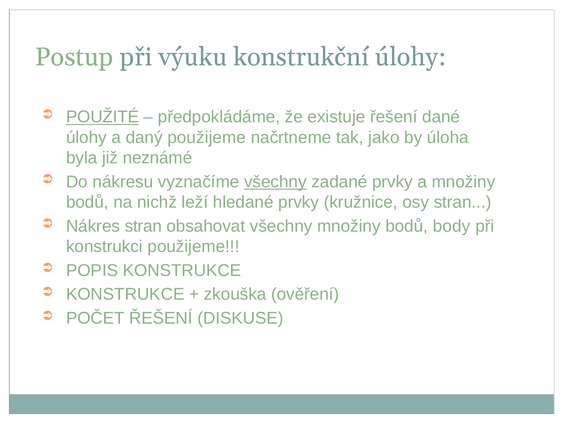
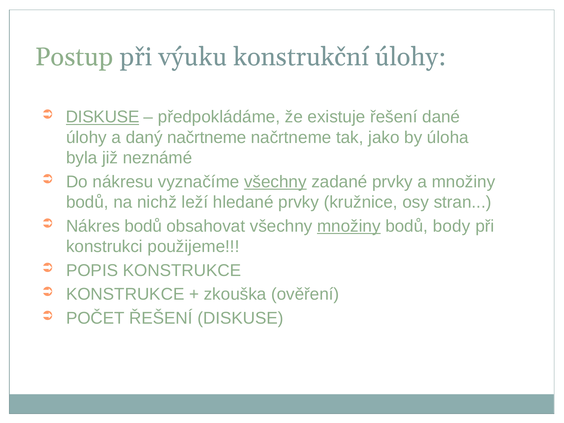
POUŽITÉ: POUŽITÉ -> DISKUSE (103, 117)
daný použijeme: použijeme -> načrtneme (207, 137)
Nákres stran: stran -> bodů (143, 226)
množiny underline: none -> present (349, 226)
